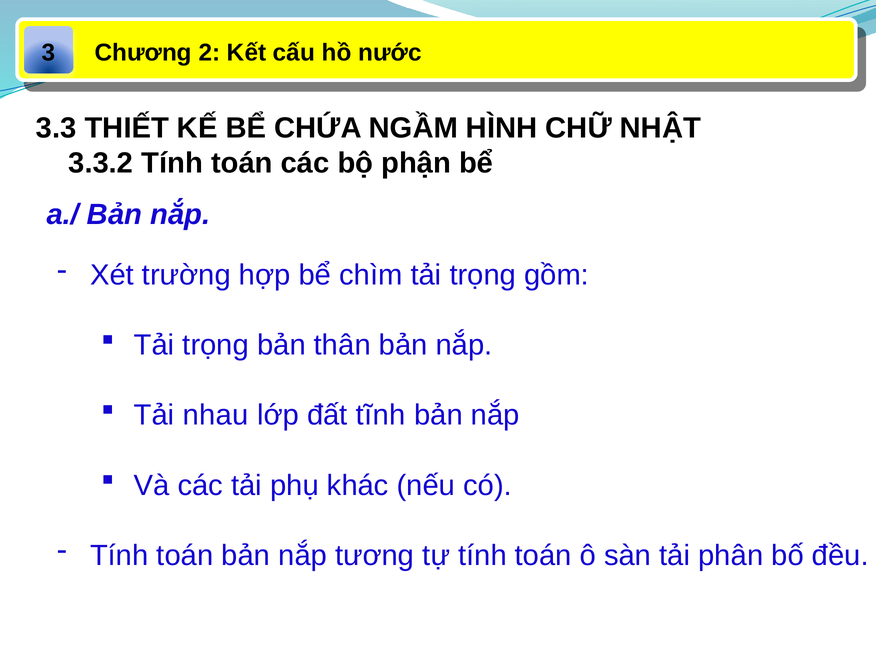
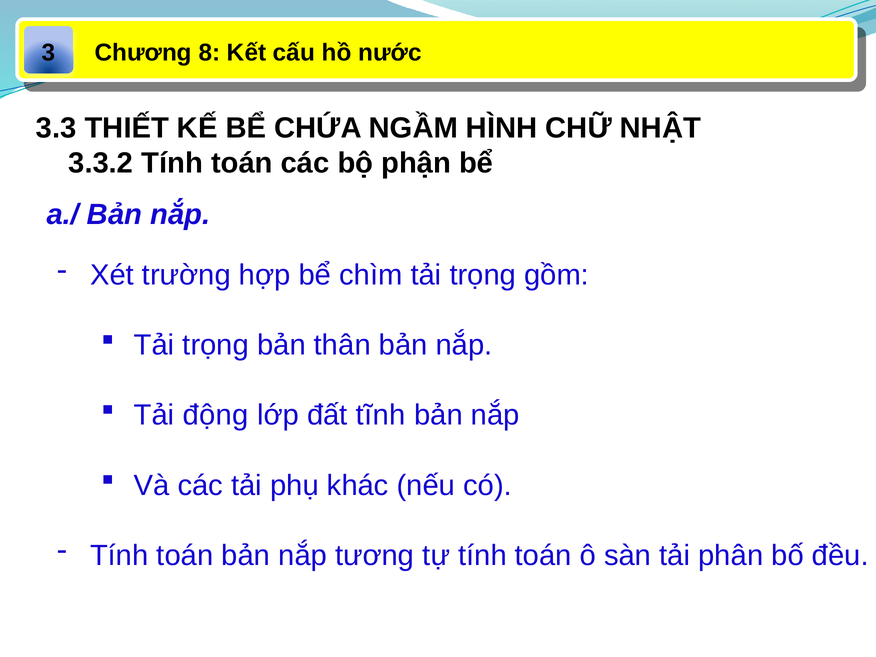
2: 2 -> 8 (209, 52)
nhau: nhau -> động (216, 415)
